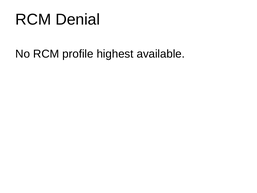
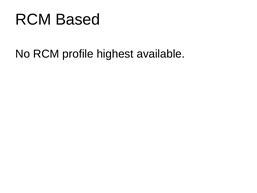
Denial: Denial -> Based (78, 20)
